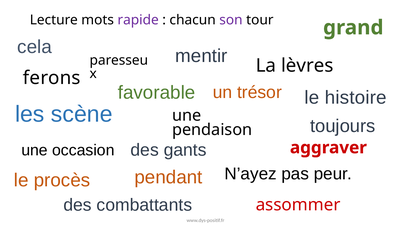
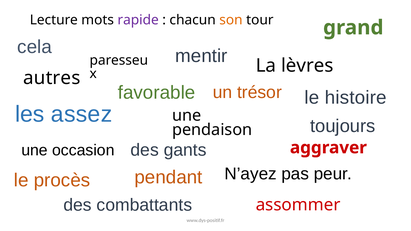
son colour: purple -> orange (231, 20)
ferons: ferons -> autres (52, 78)
scène: scène -> assez (82, 114)
